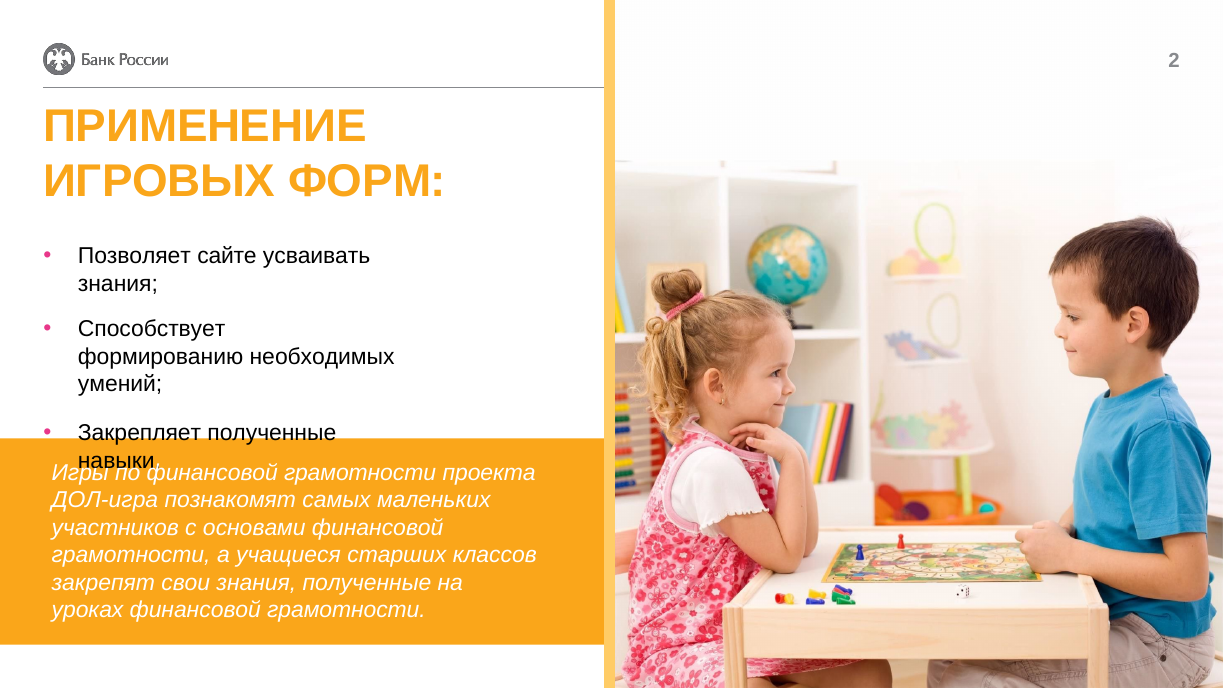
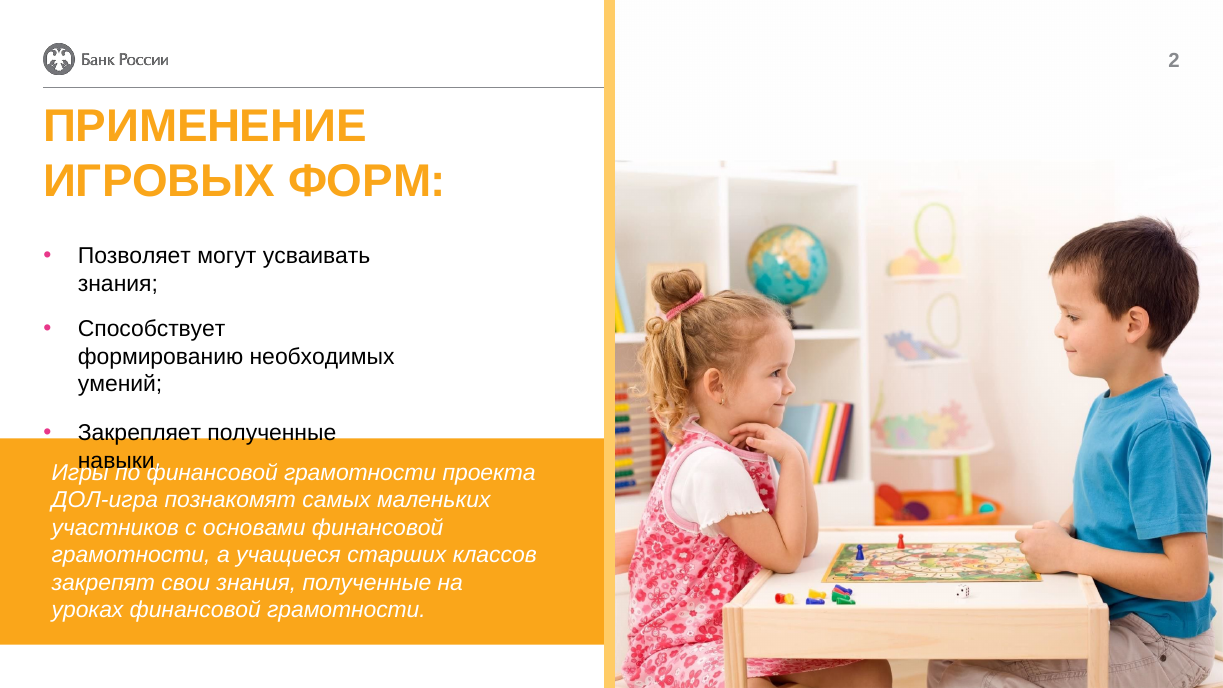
сайте: сайте -> могут (227, 256)
